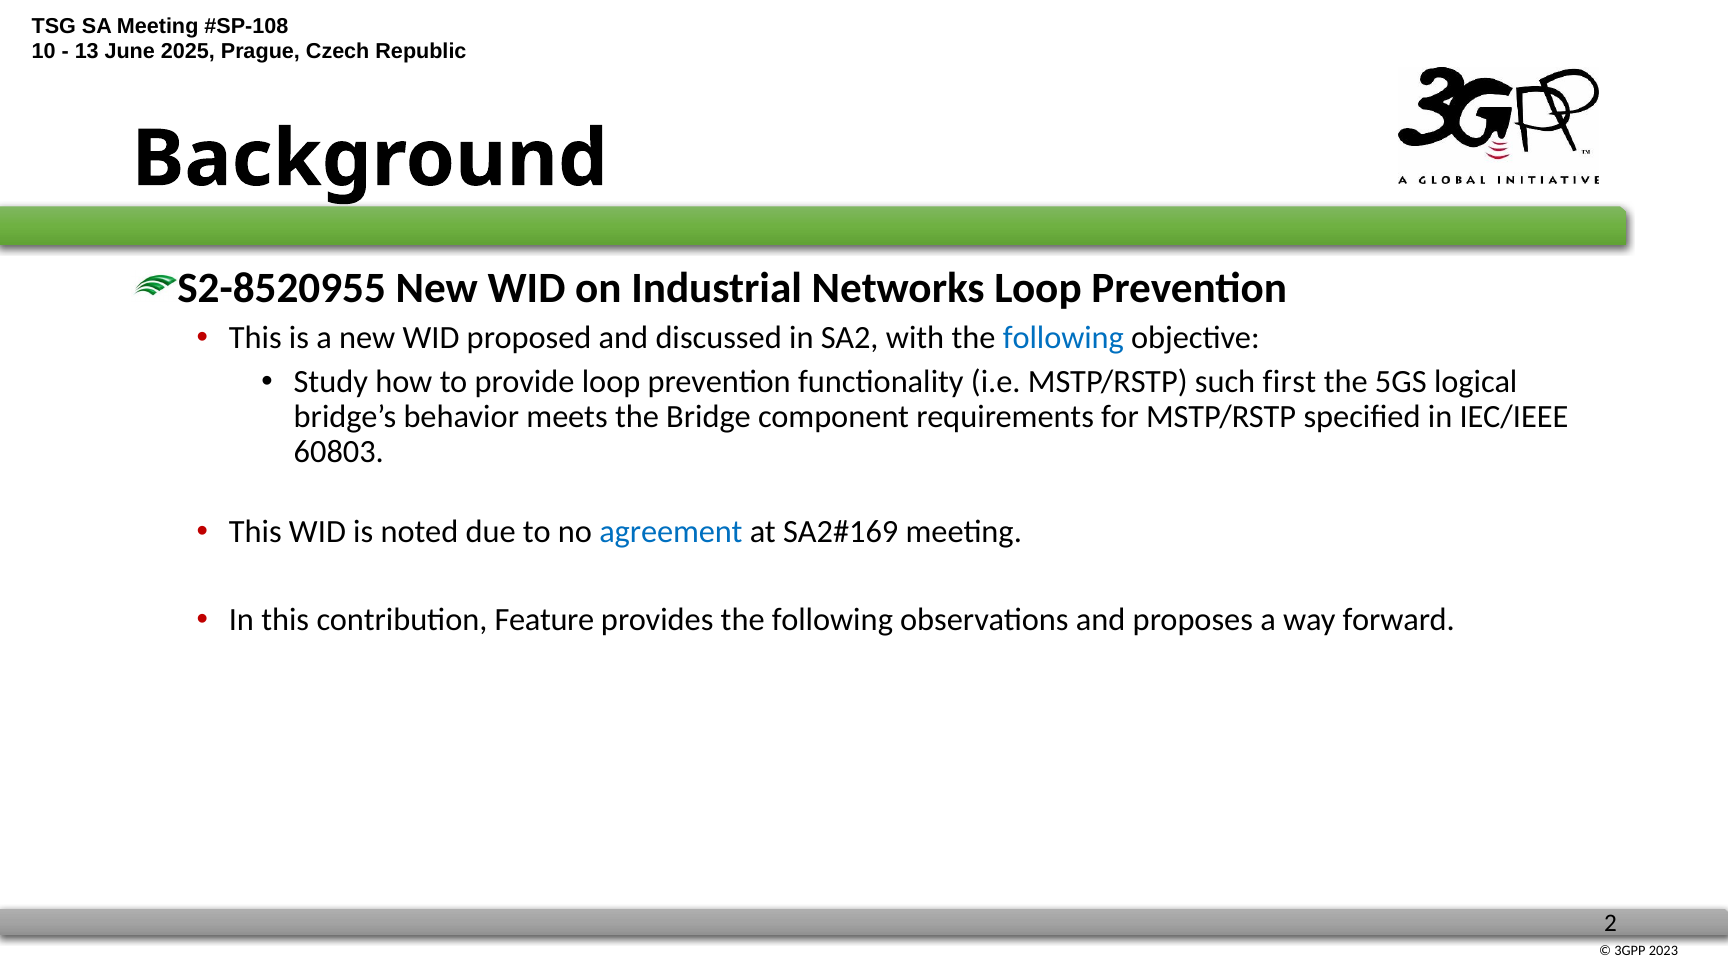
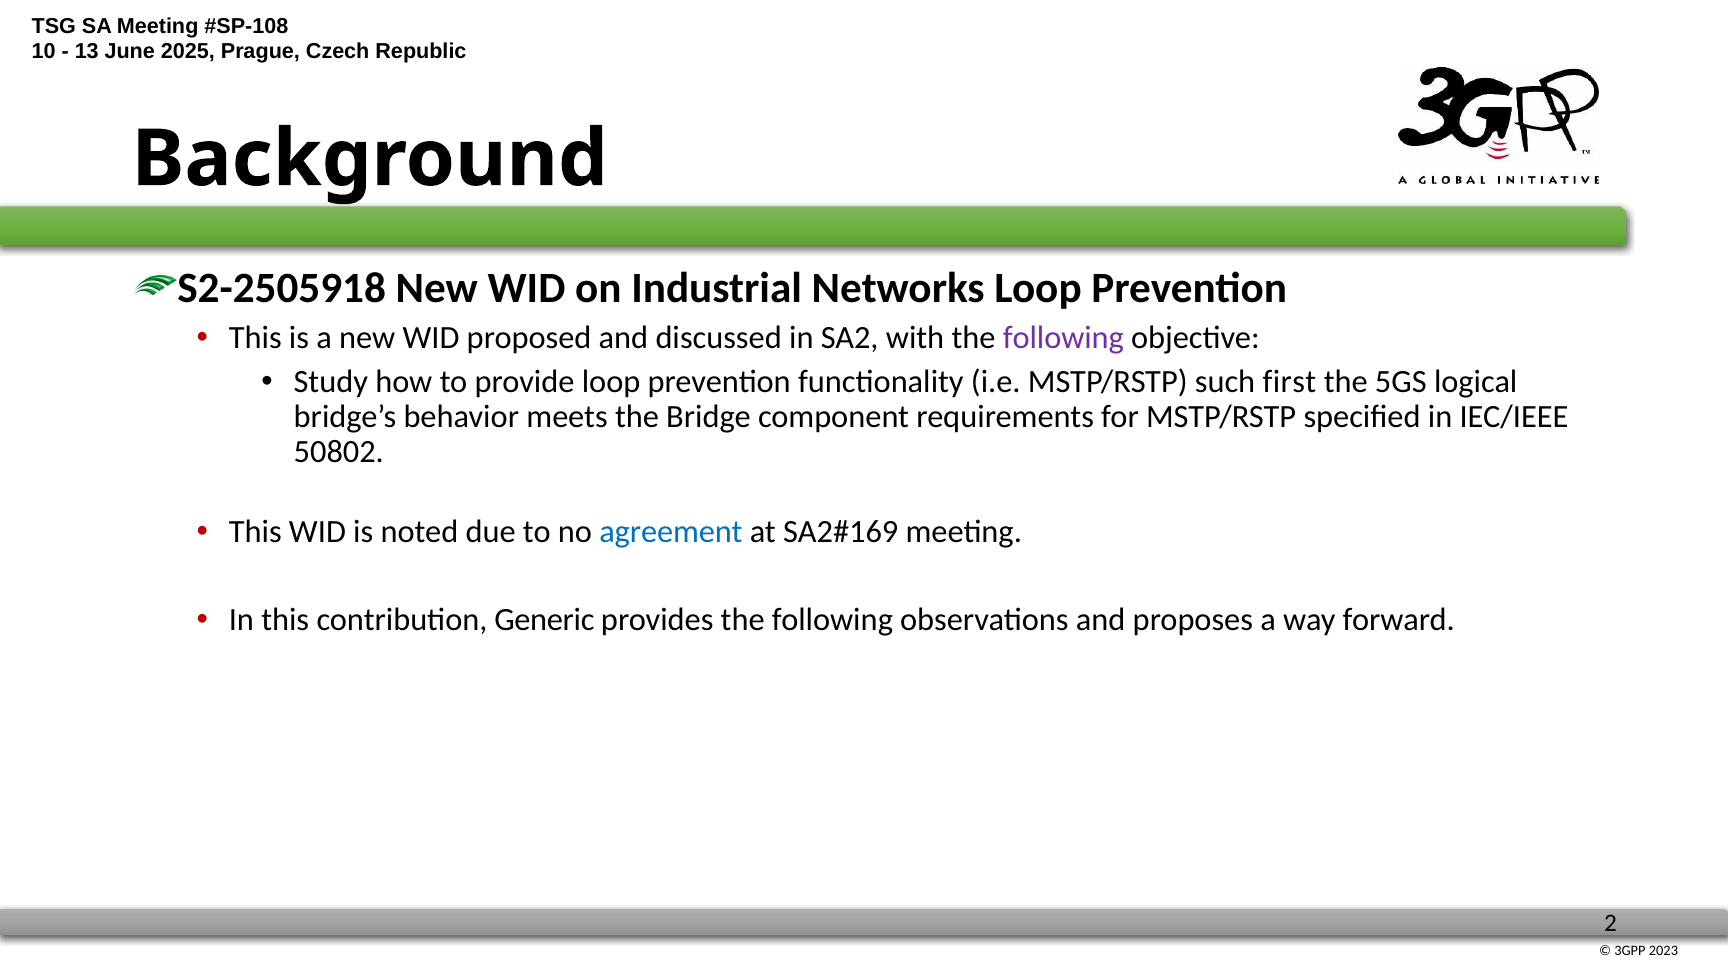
S2-8520955: S2-8520955 -> S2-2505918 (282, 288)
following colour: blue -> purple (1063, 338)
60803: 60803 -> 50802 (339, 452)
Feature: Feature -> Generic (544, 620)
